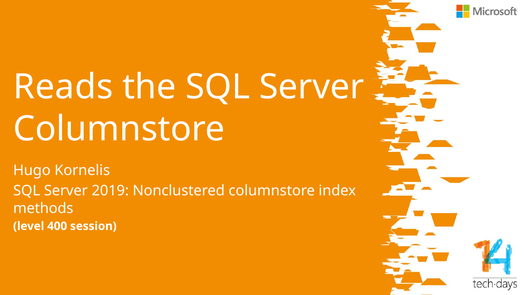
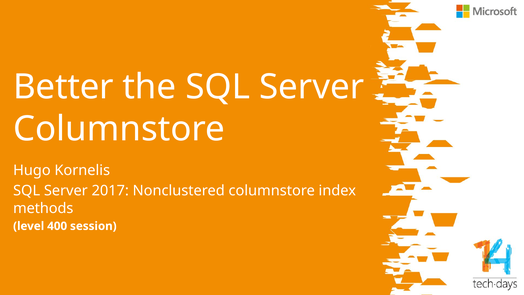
Reads: Reads -> Better (63, 87)
2019: 2019 -> 2017 (110, 191)
